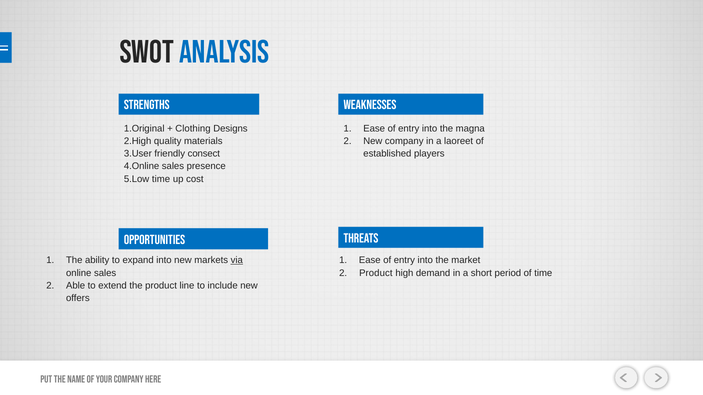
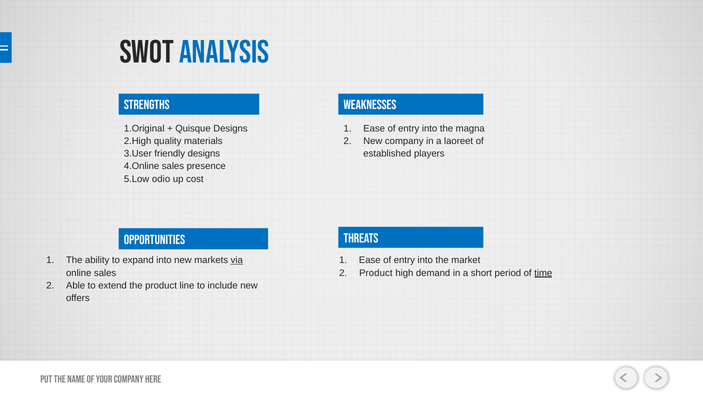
Clothing: Clothing -> Quisque (193, 129)
friendly consect: consect -> designs (204, 154)
time: time -> odio (161, 179)
time underline: none -> present (543, 273)
